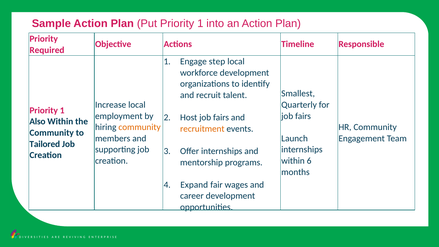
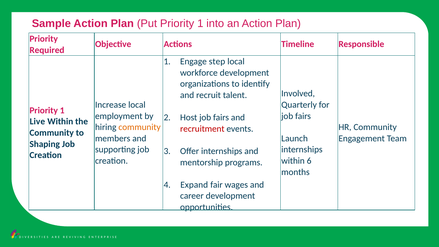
Smallest: Smallest -> Involved (298, 94)
Also: Also -> Live (37, 122)
recruitment colour: orange -> red (202, 129)
Tailored: Tailored -> Shaping (45, 144)
